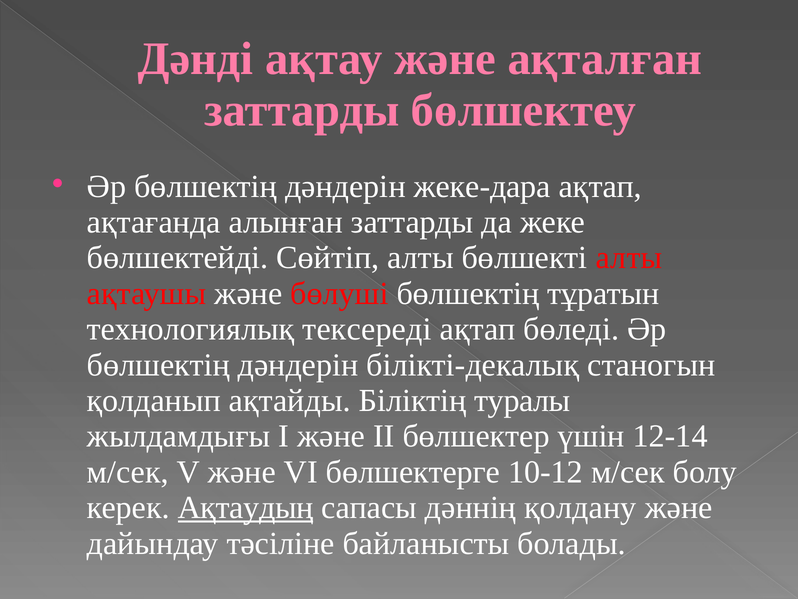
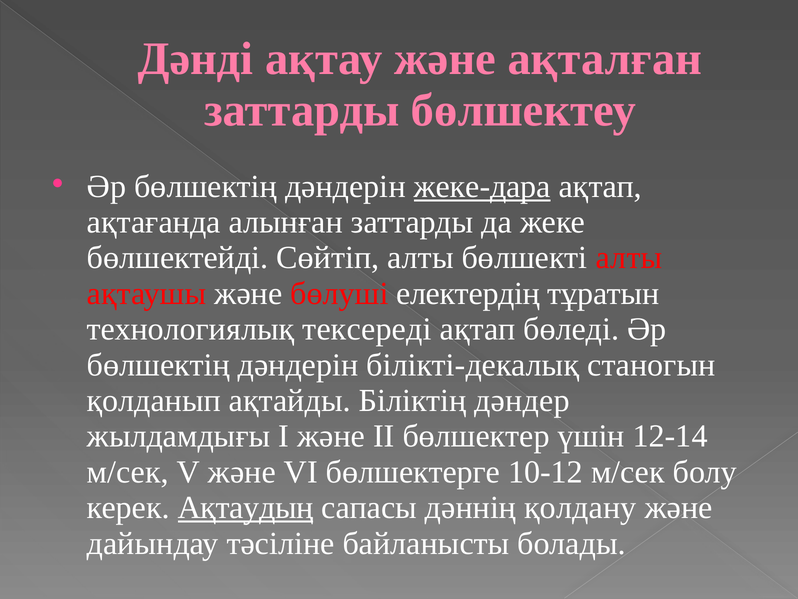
жеке-дара underline: none -> present (482, 186)
бөлуші бөлшектің: бөлшектің -> електердің (468, 293)
туралы: туралы -> дәндер (522, 400)
